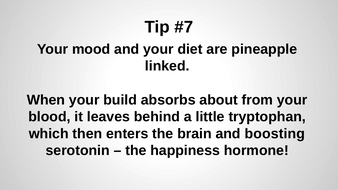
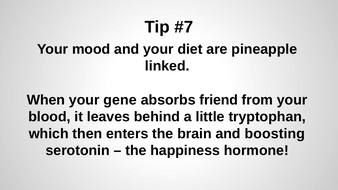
build: build -> gene (120, 100)
about: about -> friend (219, 100)
